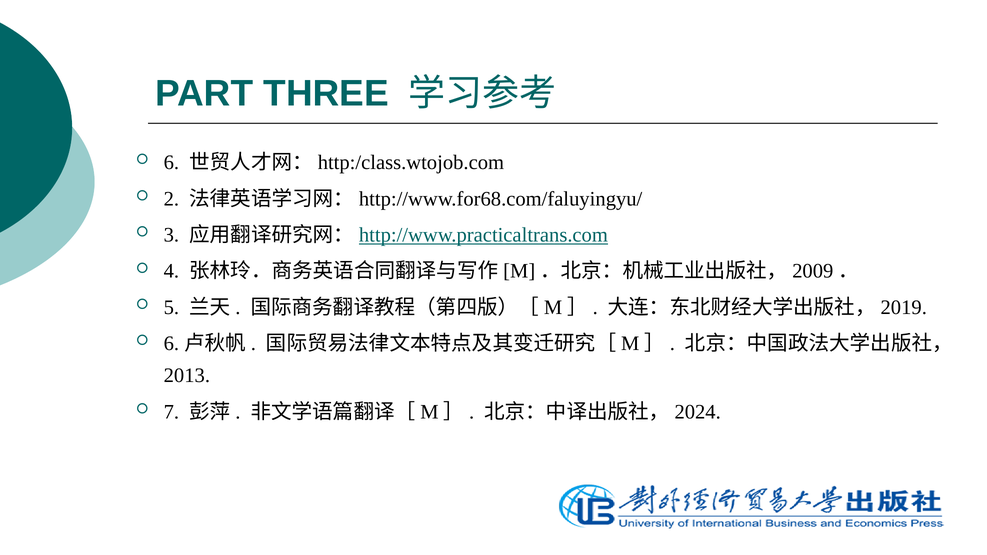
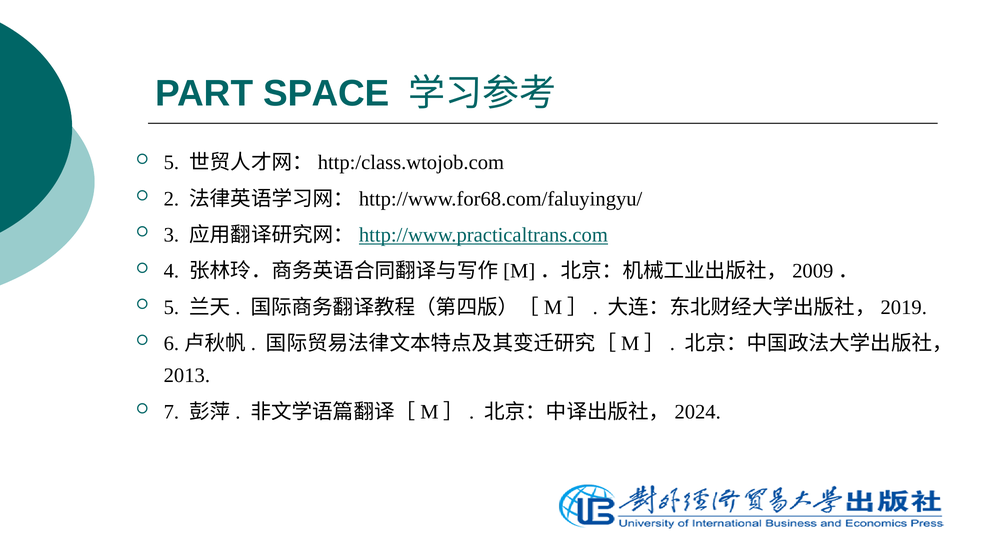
THREE: THREE -> SPACE (326, 94)
6: 6 -> 5 (171, 163)
